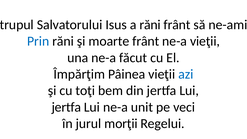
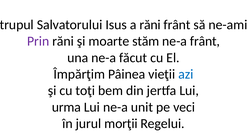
Prin colour: blue -> purple (38, 41)
moarte frânt: frânt -> stăm (146, 41)
ne-a vieţii: vieţii -> frânt (205, 41)
jertfa: jertfa -> urma (66, 107)
